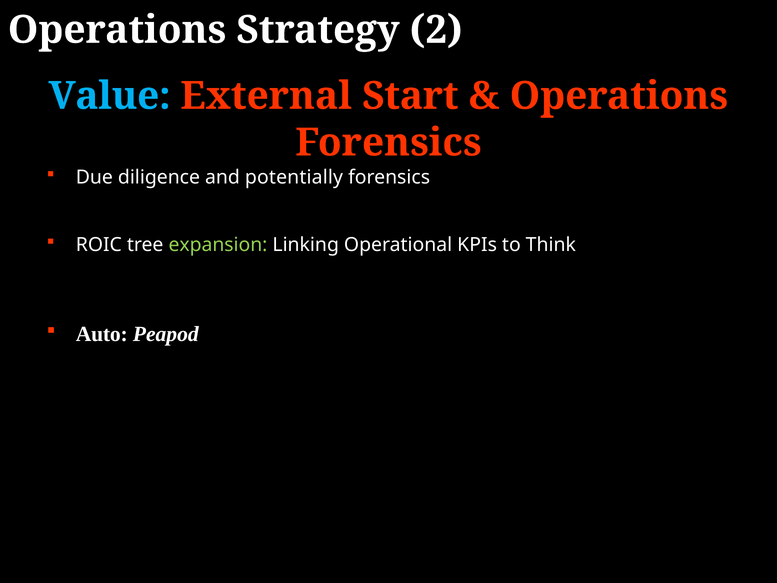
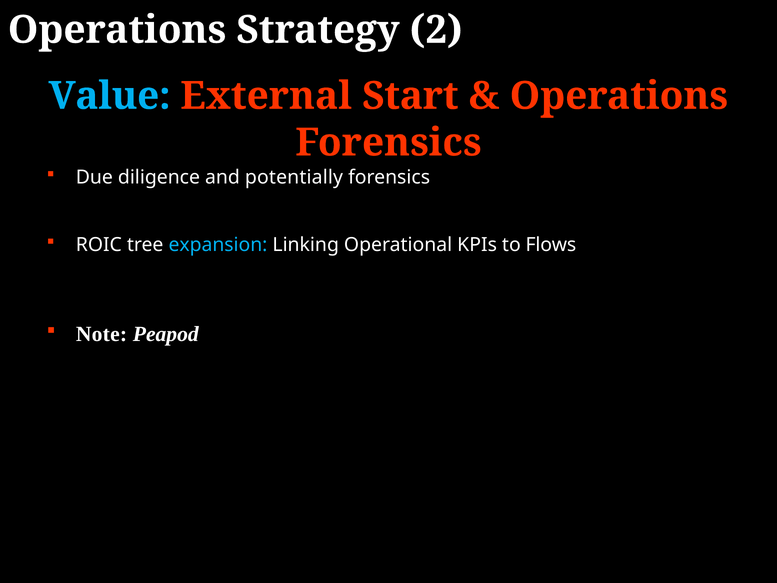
expansion colour: light green -> light blue (218, 245)
Think: Think -> Flows (551, 245)
Auto: Auto -> Note (102, 334)
